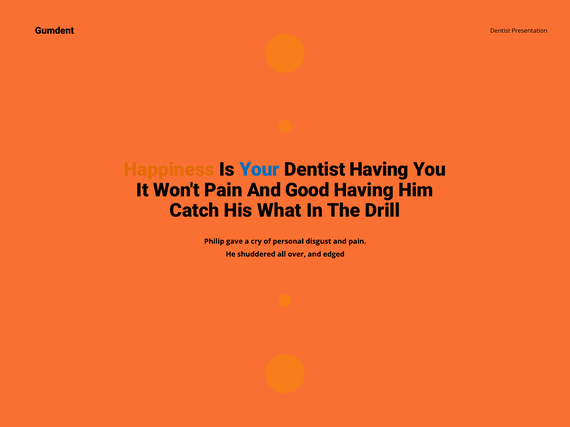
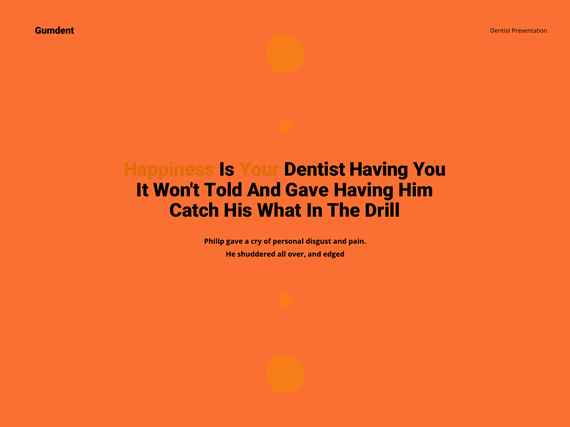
Your colour: blue -> orange (259, 170)
Won't Pain: Pain -> Told (223, 190)
And Good: Good -> Gave (307, 190)
